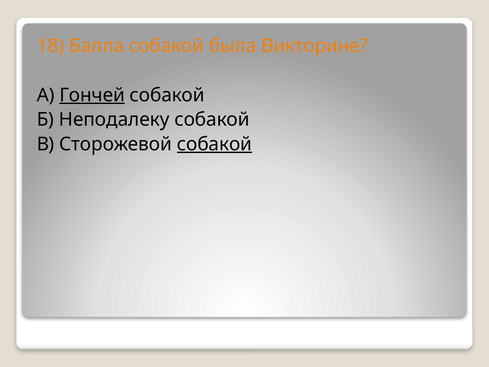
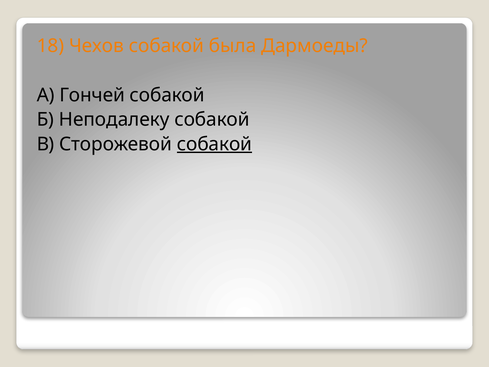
Балла: Балла -> Чехов (97, 46)
Викторине: Викторине -> Дармоеды (314, 46)
Гончей underline: present -> none (92, 95)
